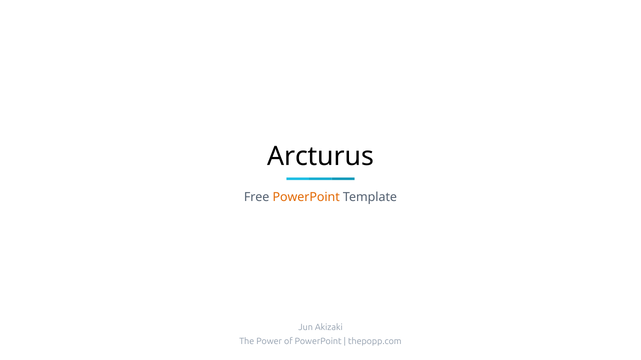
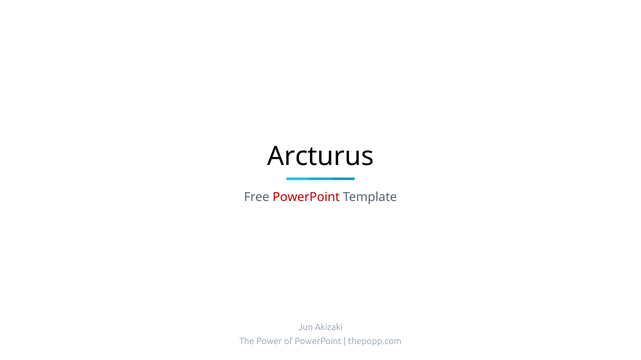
PowerPoint colour: orange -> red (306, 197)
